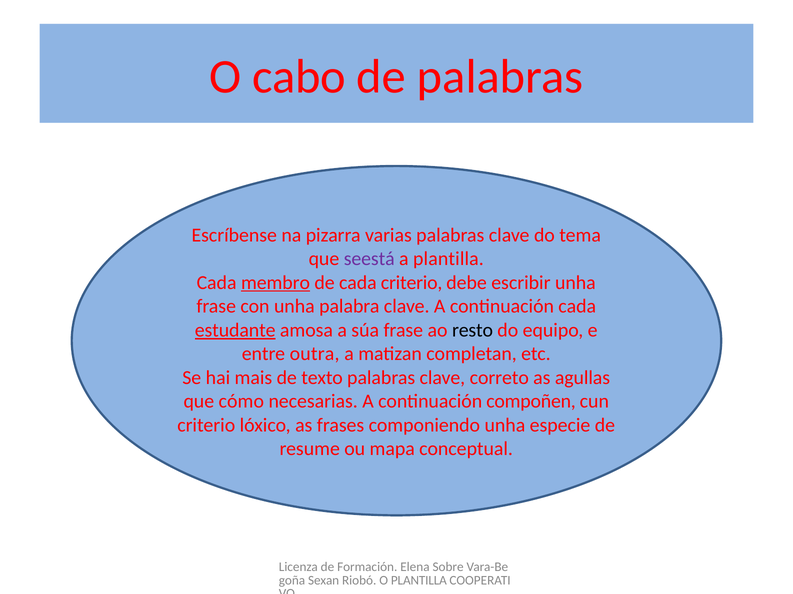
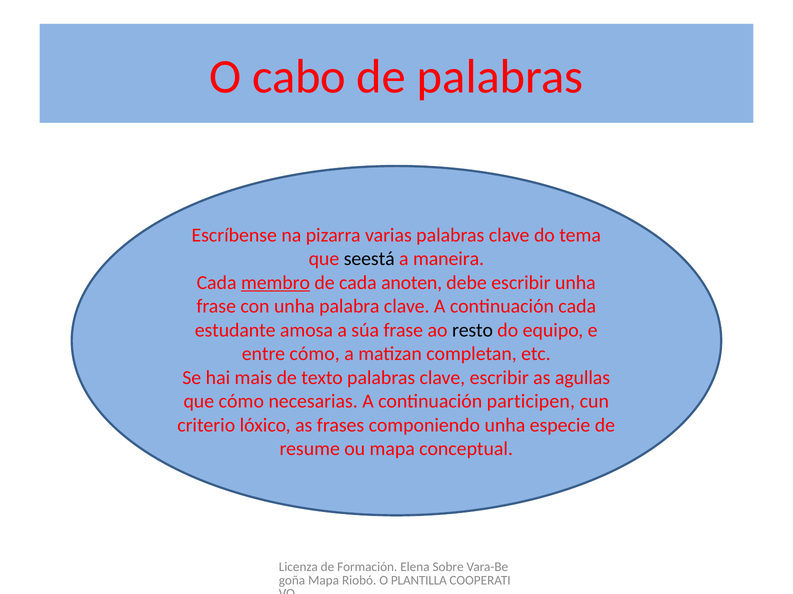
seestá colour: purple -> black (369, 259)
a plantilla: plantilla -> maneira (449, 259)
cada criterio: criterio -> anoten (412, 283)
estudante underline: present -> none (235, 331)
entre outra: outra -> cómo (315, 354)
clave correto: correto -> escribir (499, 378)
compoñen: compoñen -> participen (531, 402)
Sexan: Sexan -> Mapa (324, 581)
